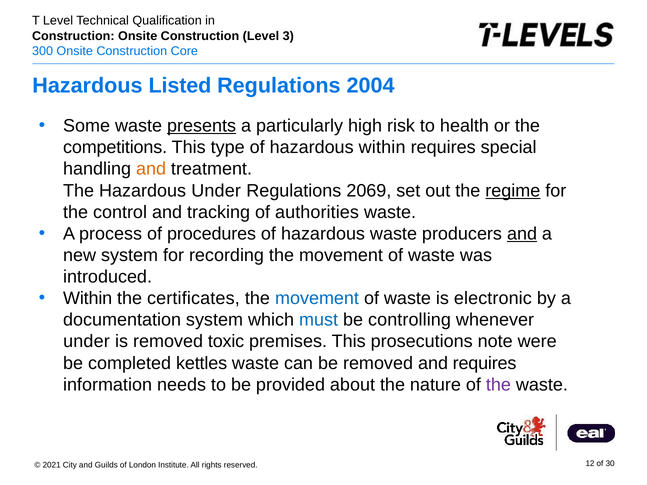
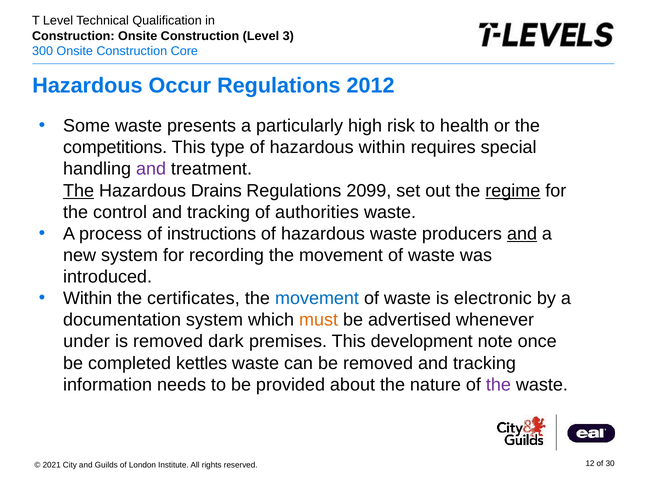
Listed: Listed -> Occur (180, 86)
2004: 2004 -> 2012 (371, 86)
presents underline: present -> none (202, 126)
and colour: orange -> purple (151, 169)
The underline: none -> present (79, 191)
Hazardous Under: Under -> Drains (216, 191)
2069: 2069 -> 2099 (369, 191)
procedures: procedures -> instructions (212, 234)
must colour: blue -> orange (319, 320)
controlling: controlling -> advertised (410, 320)
toxic: toxic -> dark (226, 342)
prosecutions: prosecutions -> development (422, 342)
were: were -> once (537, 342)
removed and requires: requires -> tracking (484, 363)
